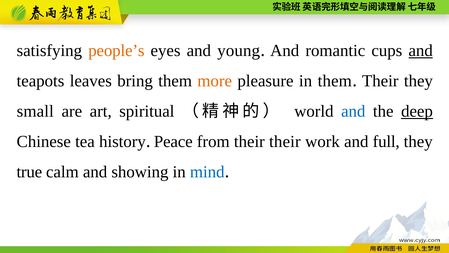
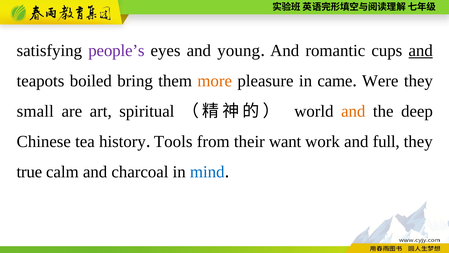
people’s colour: orange -> purple (116, 51)
leaves: leaves -> boiled (91, 81)
in them: them -> came (335, 81)
Their: Their -> Were (380, 81)
and colour: blue -> orange (353, 111)
deep underline: present -> none (417, 111)
Peace: Peace -> Tools (173, 141)
their their: their -> want (285, 141)
showing: showing -> charcoal (140, 172)
